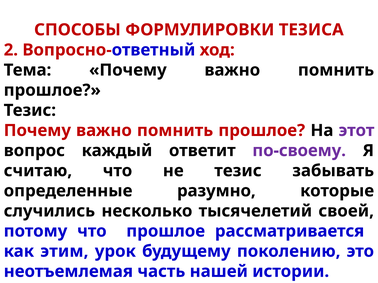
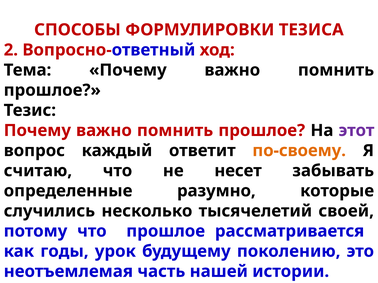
по-своему colour: purple -> orange (299, 151)
не тезис: тезис -> несет (238, 171)
этим: этим -> годы (64, 252)
